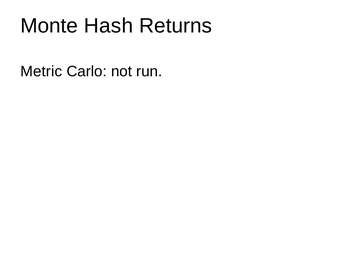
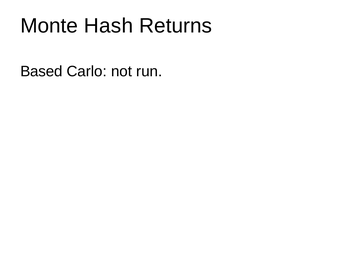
Metric: Metric -> Based (41, 71)
